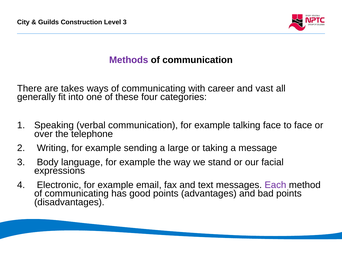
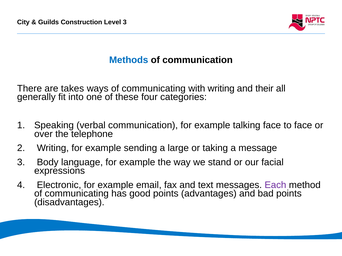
Methods colour: purple -> blue (129, 60)
with career: career -> writing (221, 89)
vast: vast -> their (264, 89)
